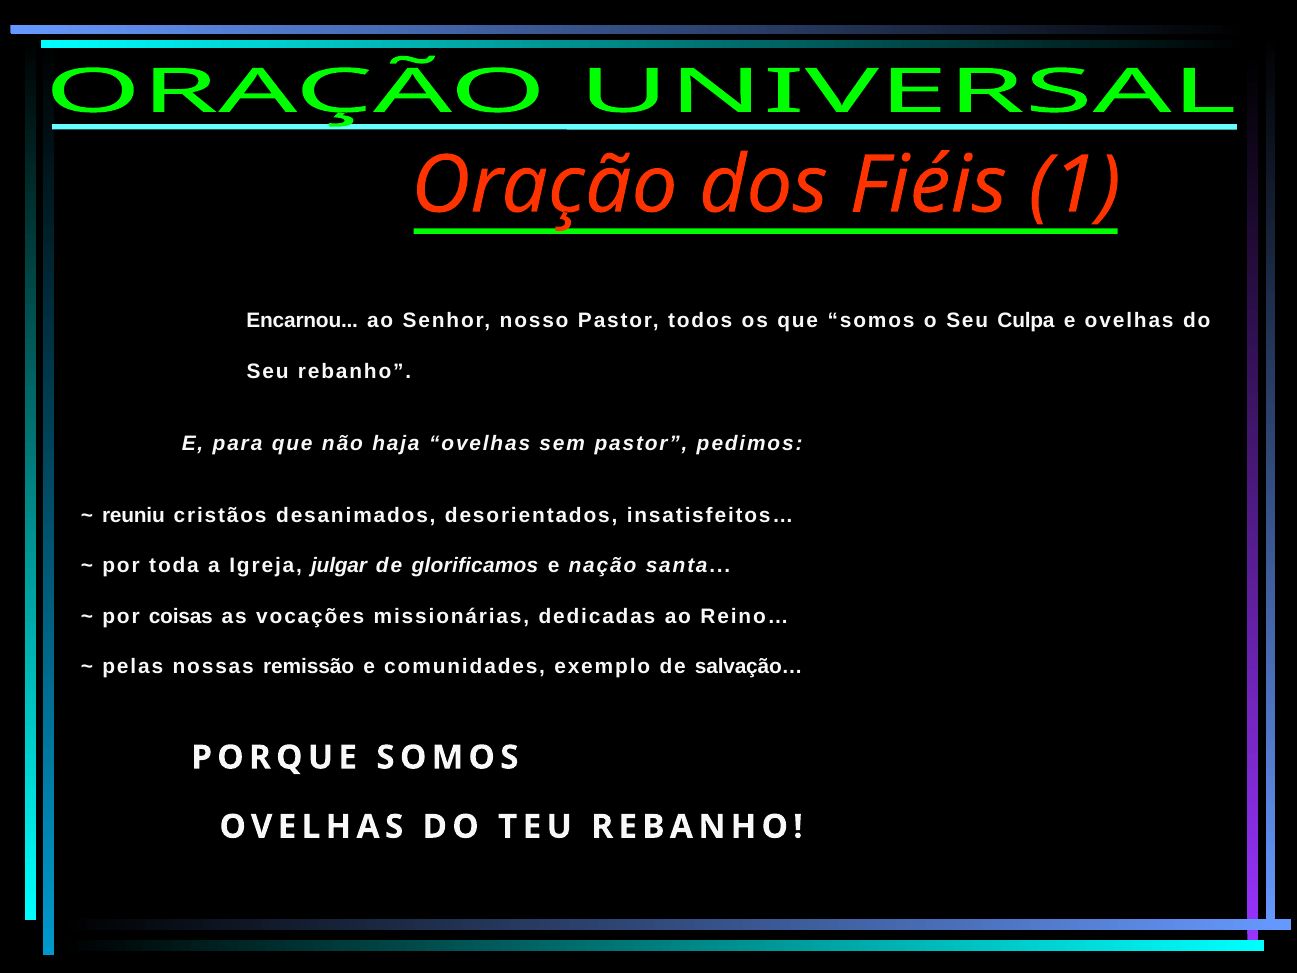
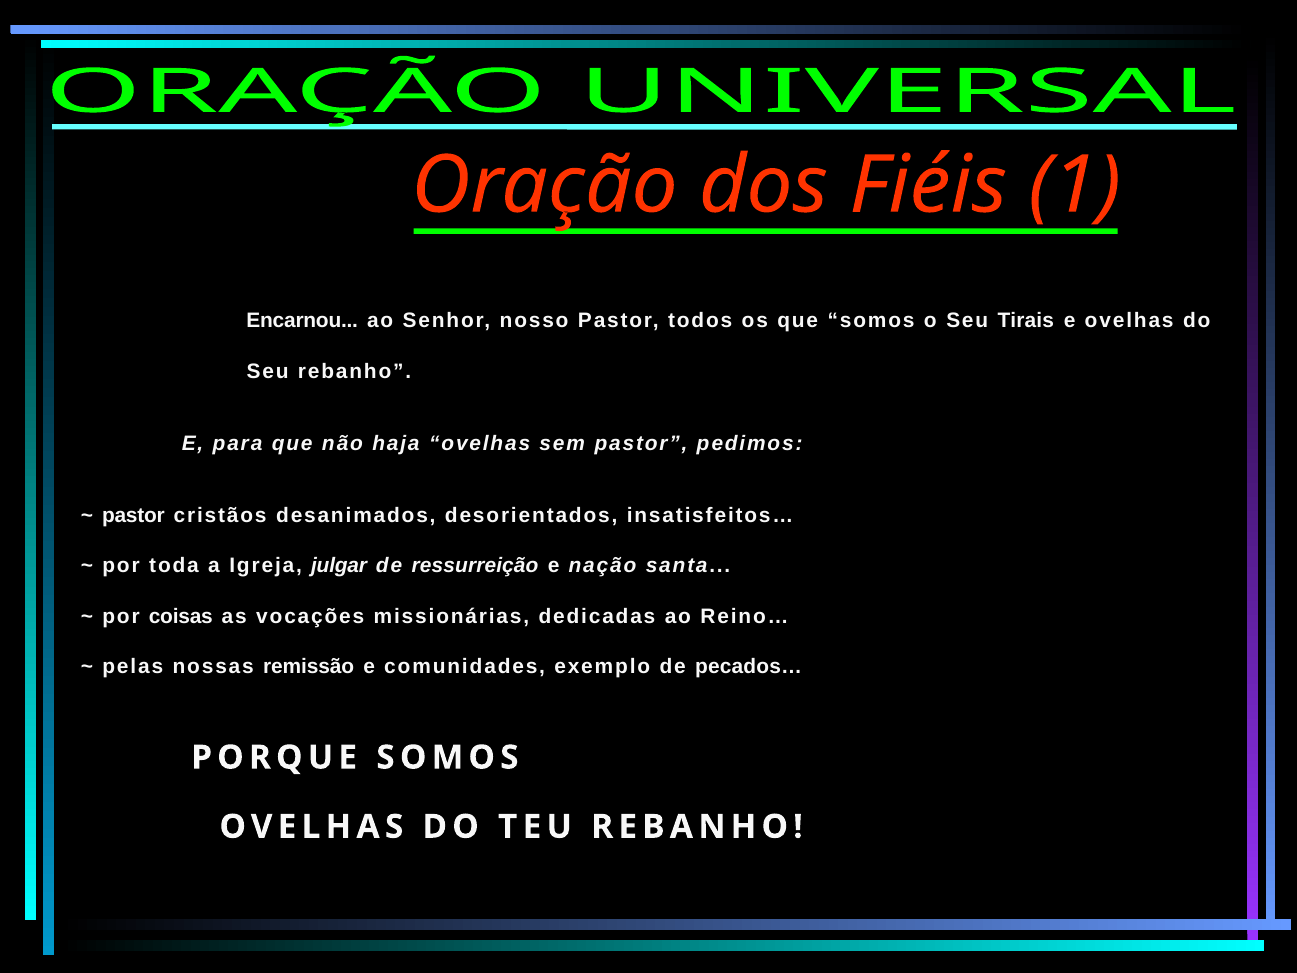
Culpa: Culpa -> Tirais (1026, 321)
reuniu: reuniu -> pastor (133, 515)
glorificamos: glorificamos -> ressurreição (475, 566)
salvação…: salvação… -> pecados… (749, 667)
